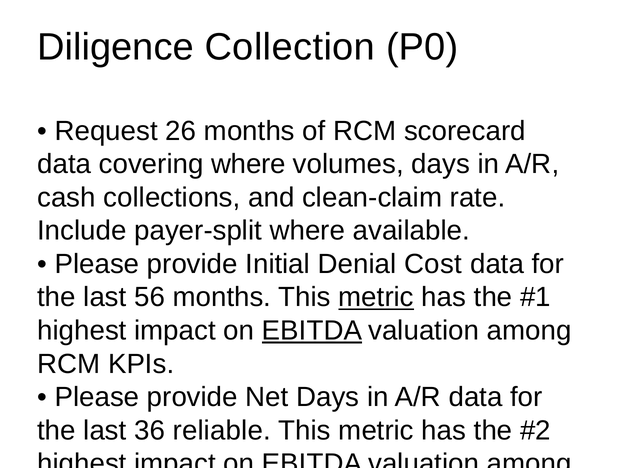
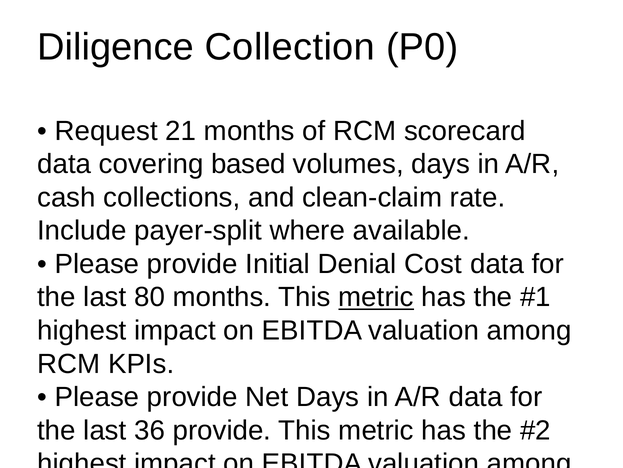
26: 26 -> 21 (181, 131)
covering where: where -> based (248, 164)
56: 56 -> 80 (150, 297)
EBITDA underline: present -> none (312, 330)
36 reliable: reliable -> provide (222, 430)
